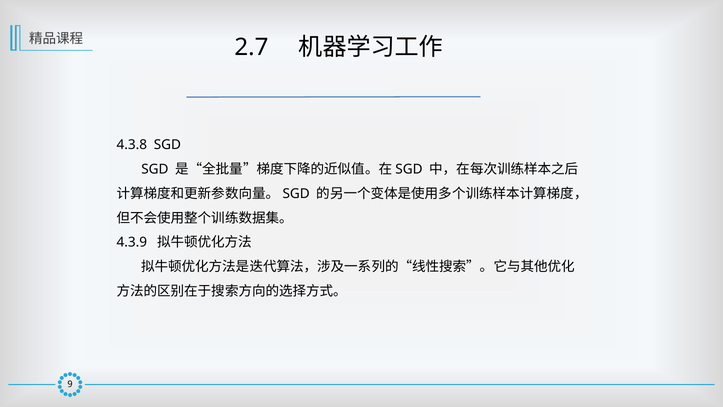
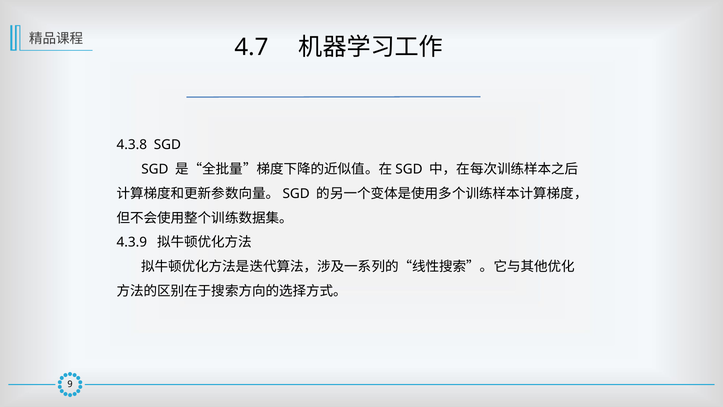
2.7: 2.7 -> 4.7 (251, 47)
